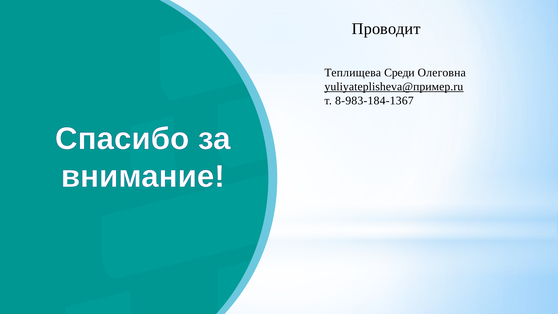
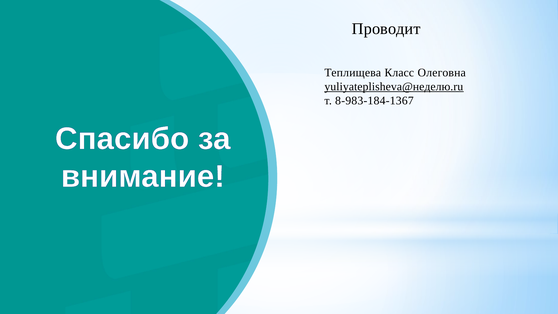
Среди: Среди -> Класс (399, 73)
yuliyateplisheva@пример.ru: yuliyateplisheva@пример.ru -> yuliyateplisheva@неделю.ru (394, 87)
